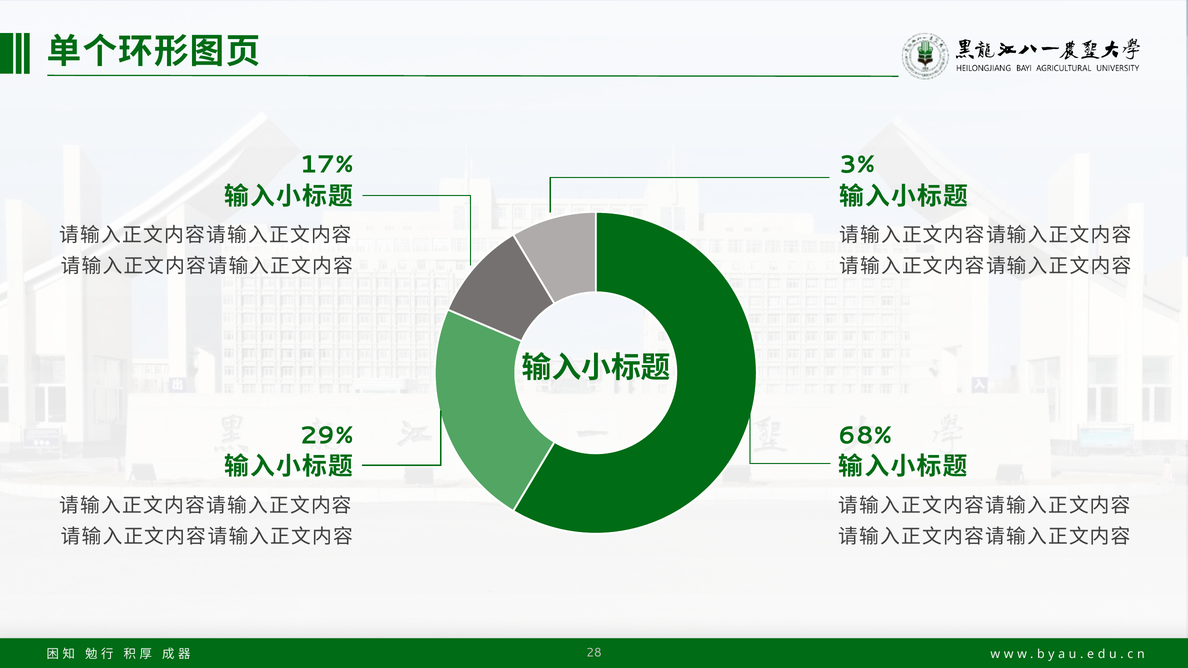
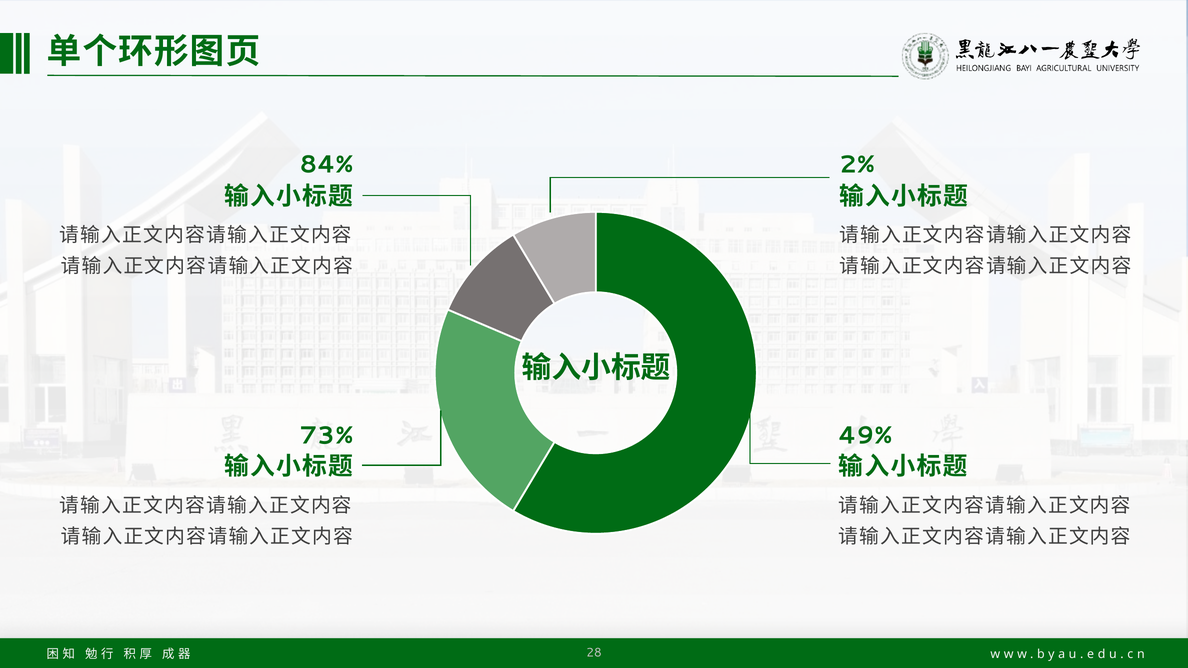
17%: 17% -> 84% (327, 165)
3%: 3% -> 2% (857, 164)
68%: 68% -> 49% (865, 436)
29%: 29% -> 73% (326, 436)
